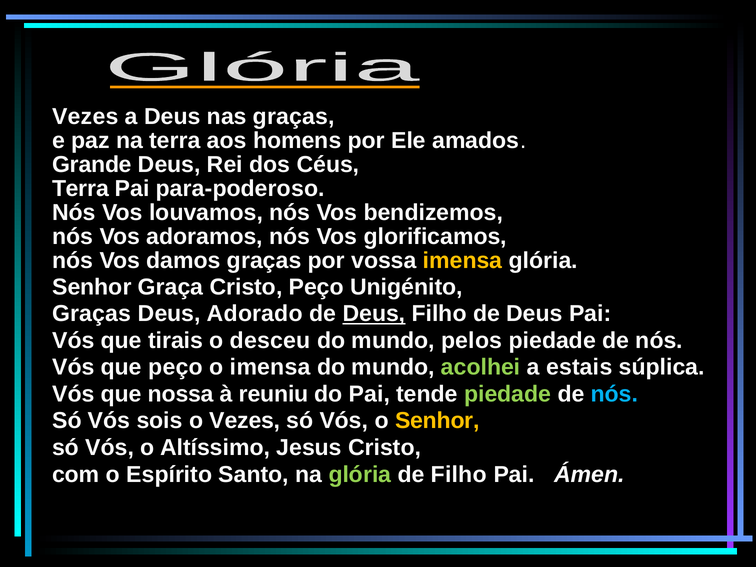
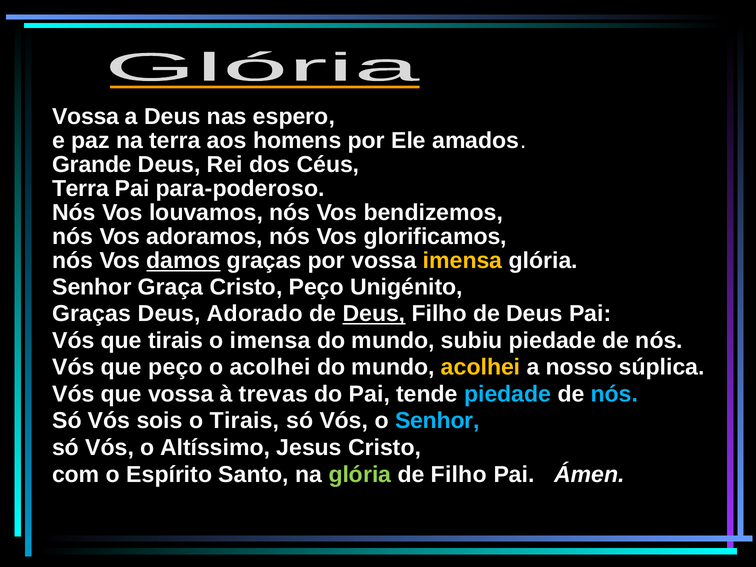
Vezes: Vezes -> Vossa (86, 117)
nas graças: graças -> espero (294, 117)
damos underline: none -> present (184, 261)
o desceu: desceu -> imensa (270, 340)
pelos: pelos -> subiu (472, 340)
o imensa: imensa -> acolhei (270, 367)
acolhei colour: light green -> yellow (481, 367)
estais: estais -> nosso (579, 367)
que nossa: nossa -> vossa (181, 394)
reuniu: reuniu -> trevas (273, 394)
piedade colour: light green -> light blue (508, 394)
o Vezes: Vezes -> Tirais (245, 421)
Senhor colour: yellow -> light blue (437, 421)
